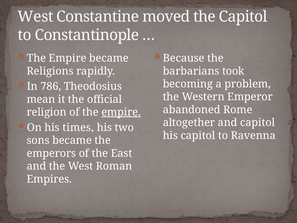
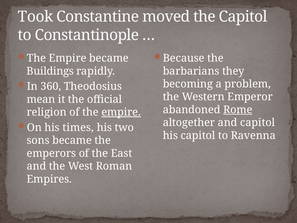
West: West -> Took (36, 17)
Religions: Religions -> Buildings (50, 71)
took: took -> they (233, 71)
786: 786 -> 360 (51, 86)
Rome underline: none -> present (238, 110)
